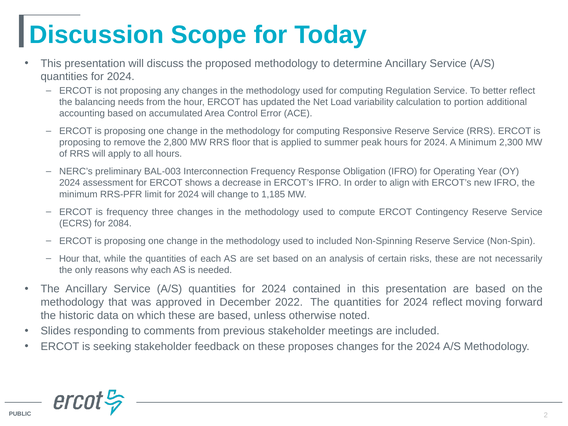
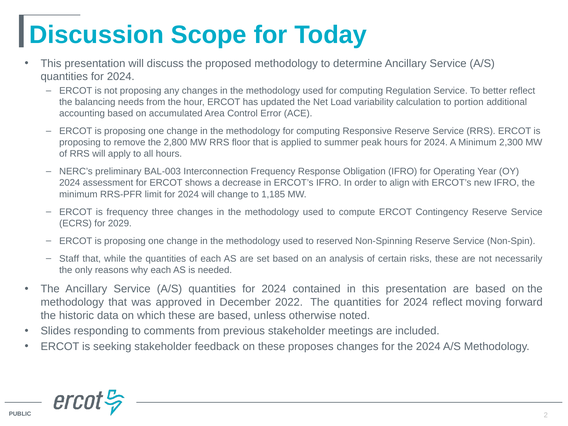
2084: 2084 -> 2029 (120, 223)
to included: included -> reserved (335, 241)
Hour: Hour -> Staff (69, 259)
